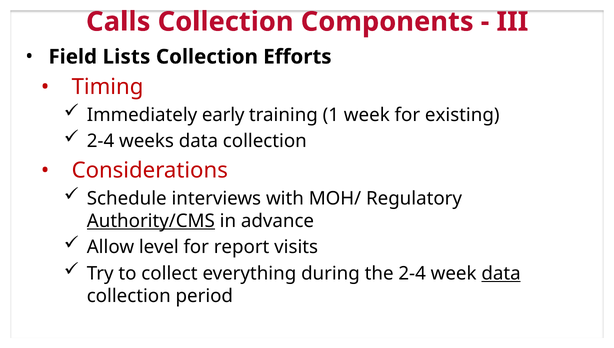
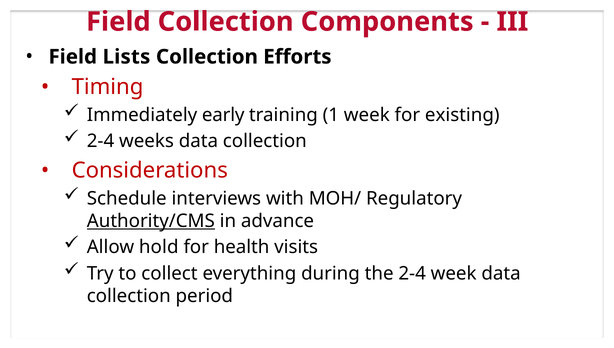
Calls: Calls -> Field (118, 22)
level: level -> hold (159, 247)
report: report -> health (242, 247)
data underline: present -> none (501, 274)
